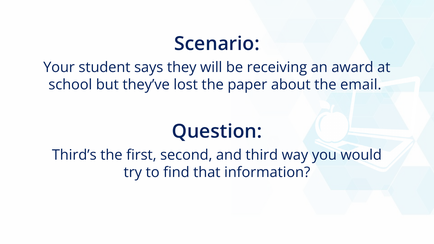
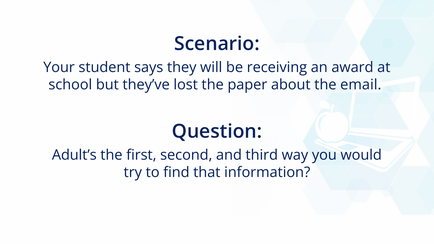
Third’s: Third’s -> Adult’s (74, 155)
